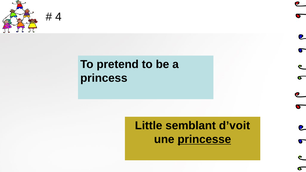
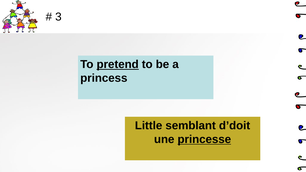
4: 4 -> 3 (58, 17)
pretend underline: none -> present (118, 64)
d’voit: d’voit -> d’doit (235, 126)
